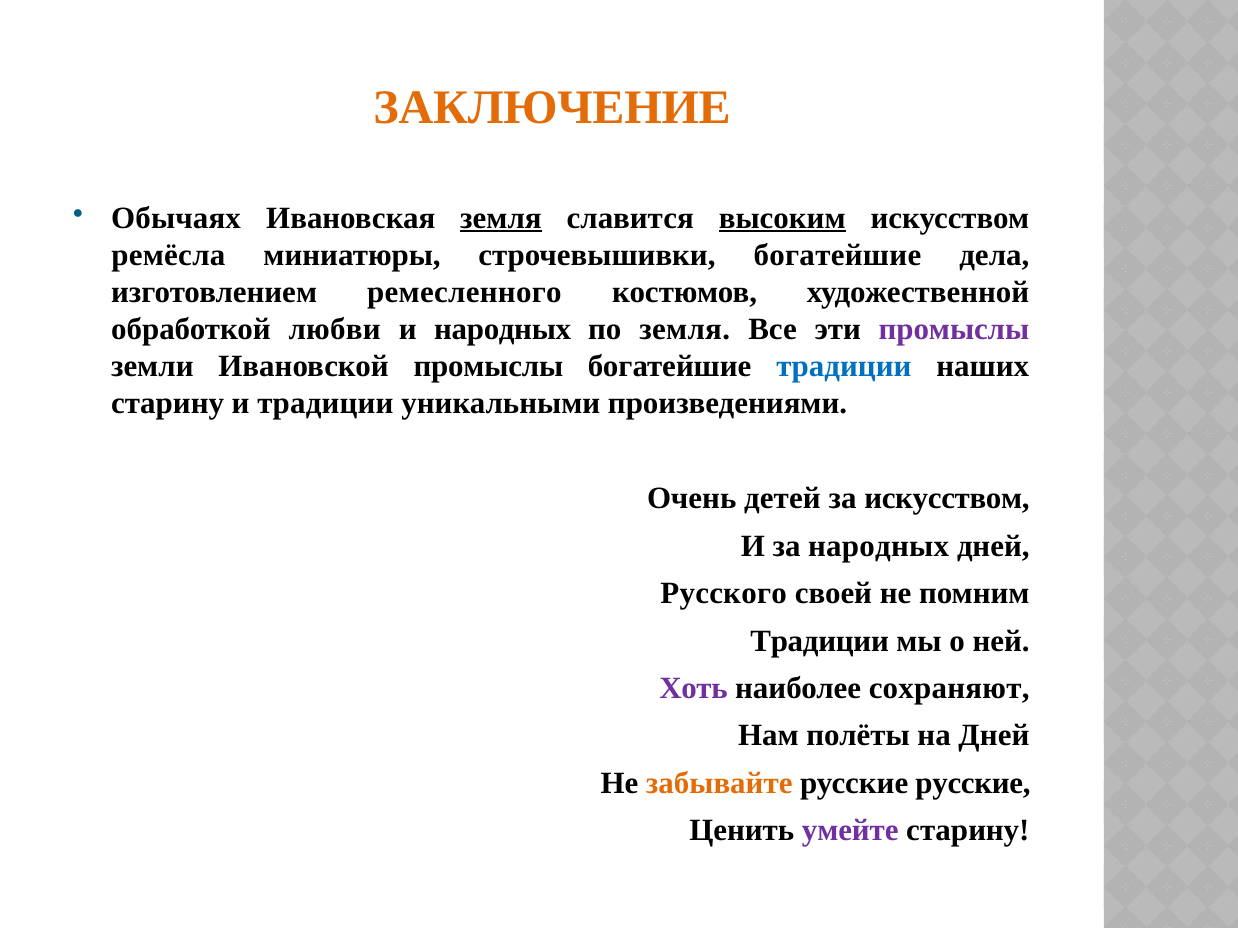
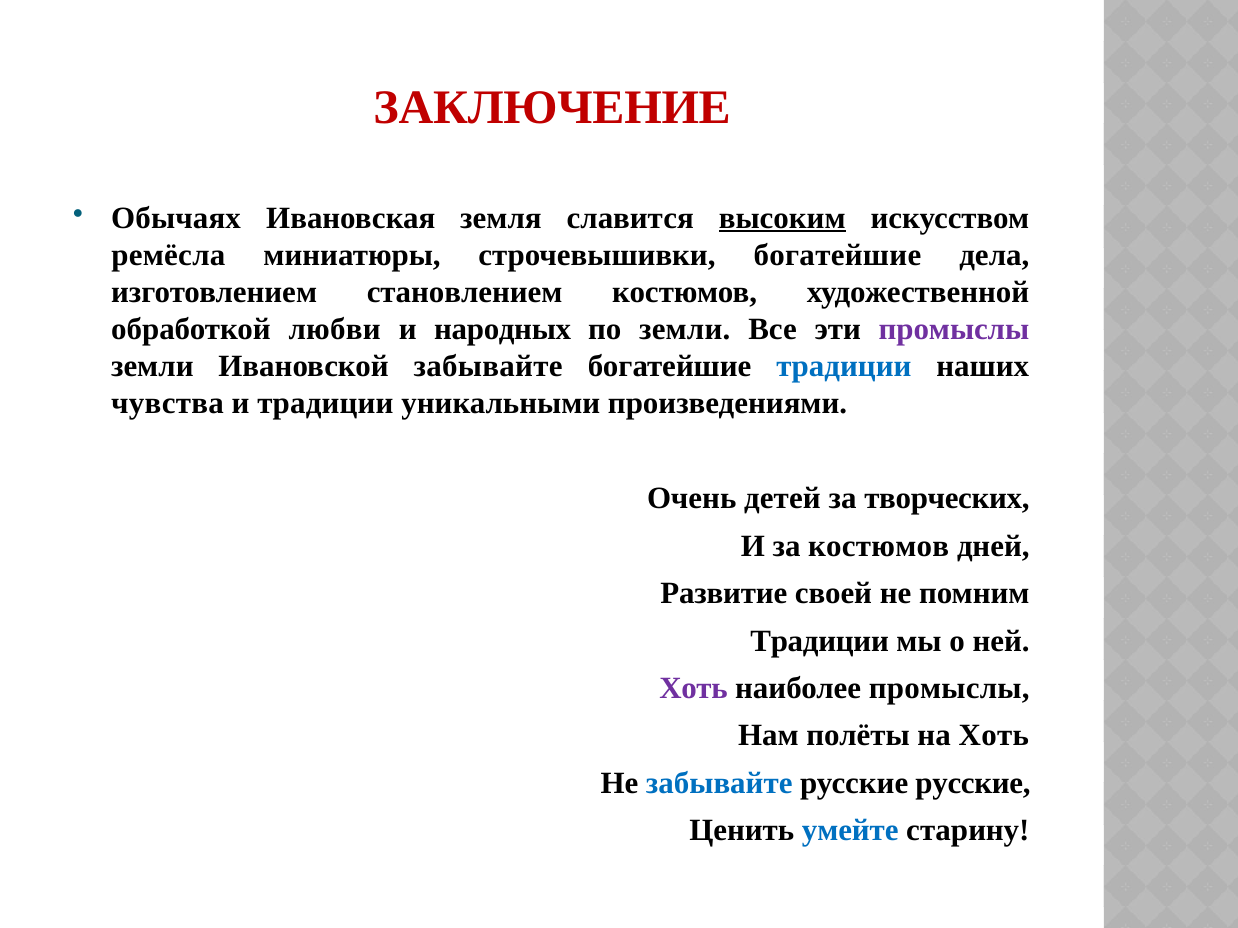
ЗАКЛЮЧЕНИЕ colour: orange -> red (552, 107)
земля underline: present -> none (501, 218)
ремесленного: ремесленного -> становлением (465, 292)
по земля: земля -> земли (685, 330)
Ивановской промыслы: промыслы -> забывайте (488, 367)
старину: старину -> чувства (168, 404)
за искусством: искусством -> творческих (947, 499)
за народных: народных -> костюмов (879, 546)
Русского: Русского -> Развитие (724, 594)
наиболее сохраняют: сохраняют -> промыслы (949, 689)
на Дней: Дней -> Хоть (994, 736)
забывайте colour: orange -> blue (719, 784)
умейте colour: purple -> blue (850, 831)
